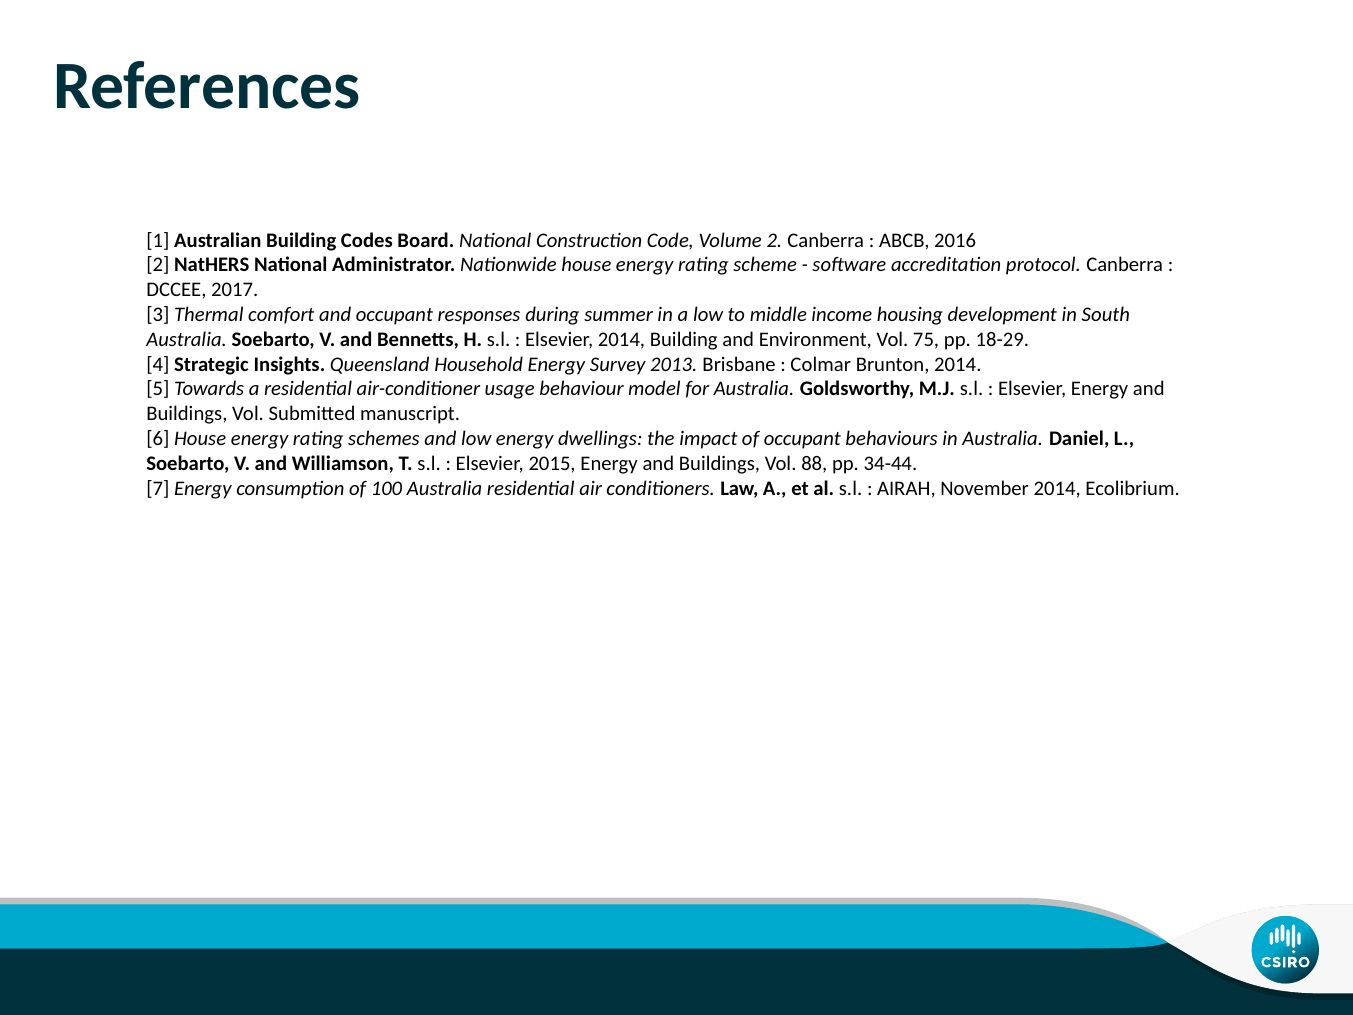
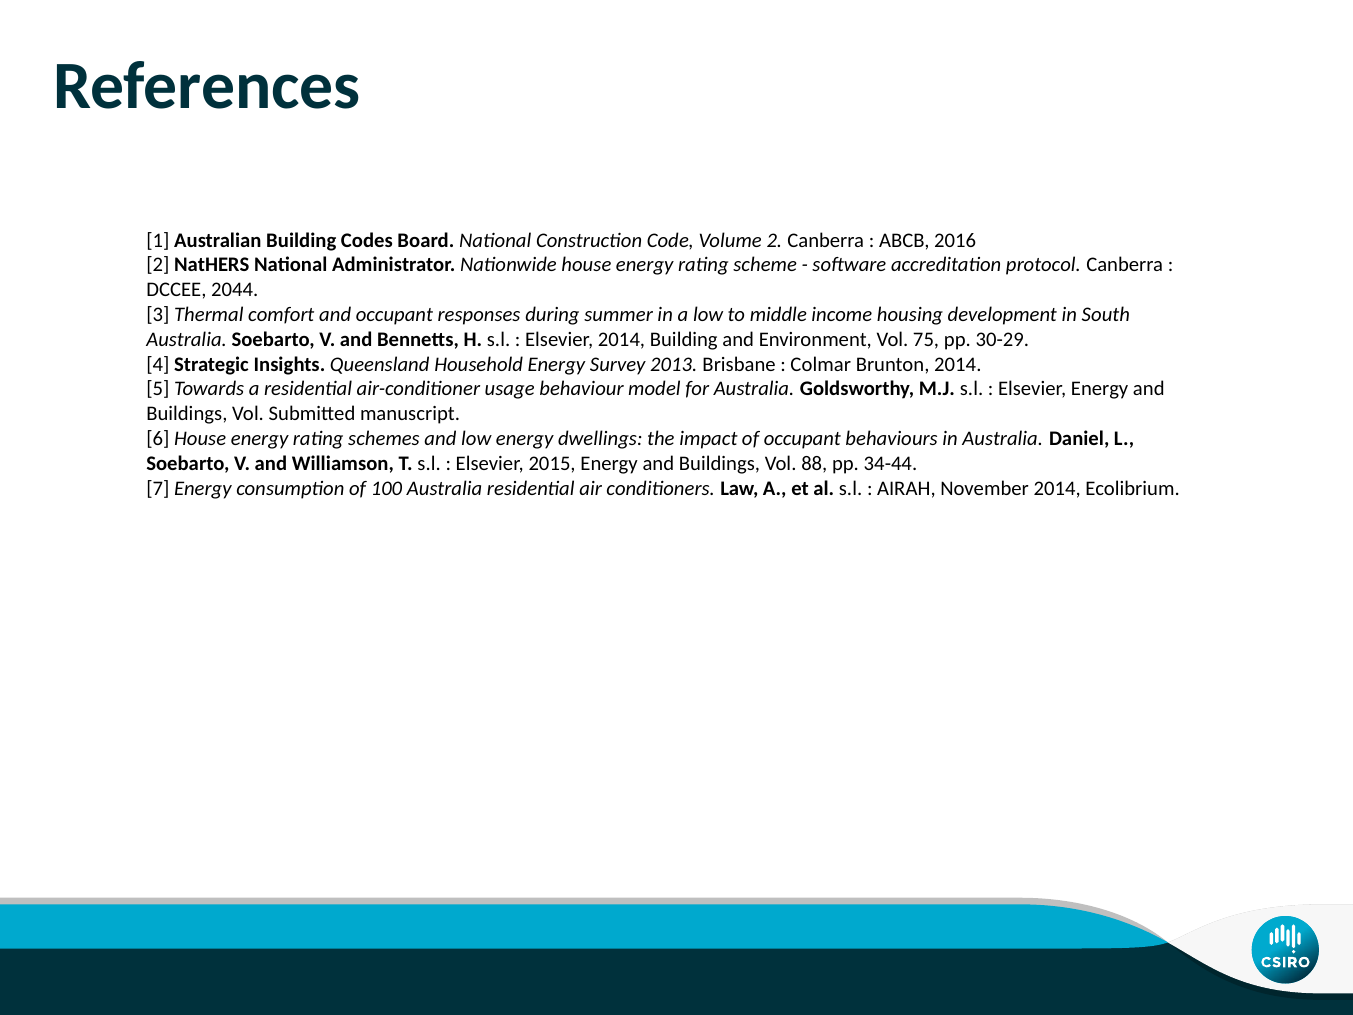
2017: 2017 -> 2044 (235, 290)
18-29: 18-29 -> 30-29 (1002, 339)
